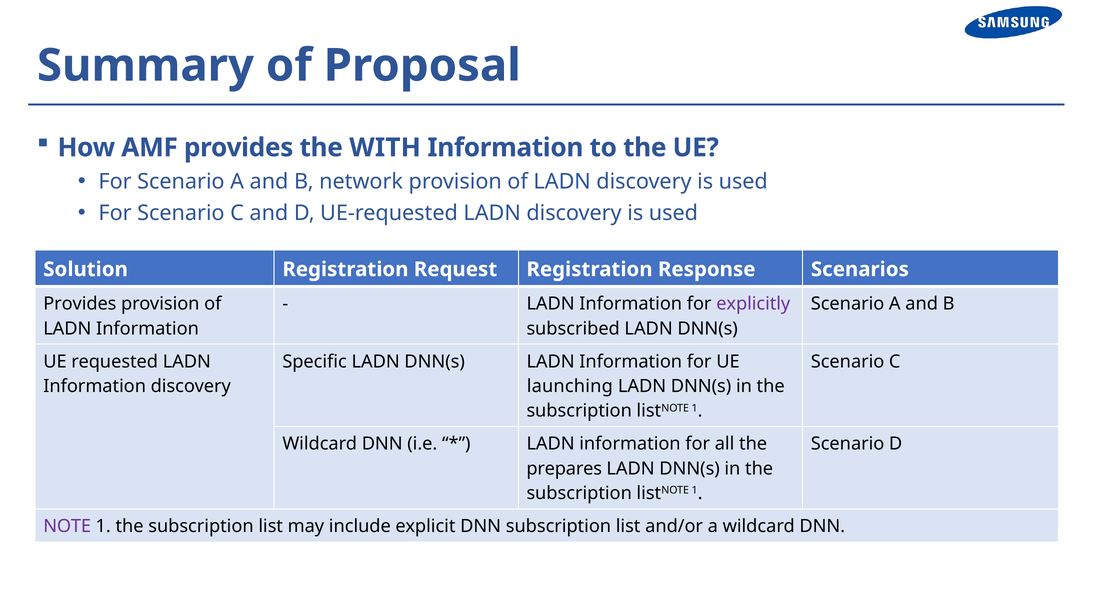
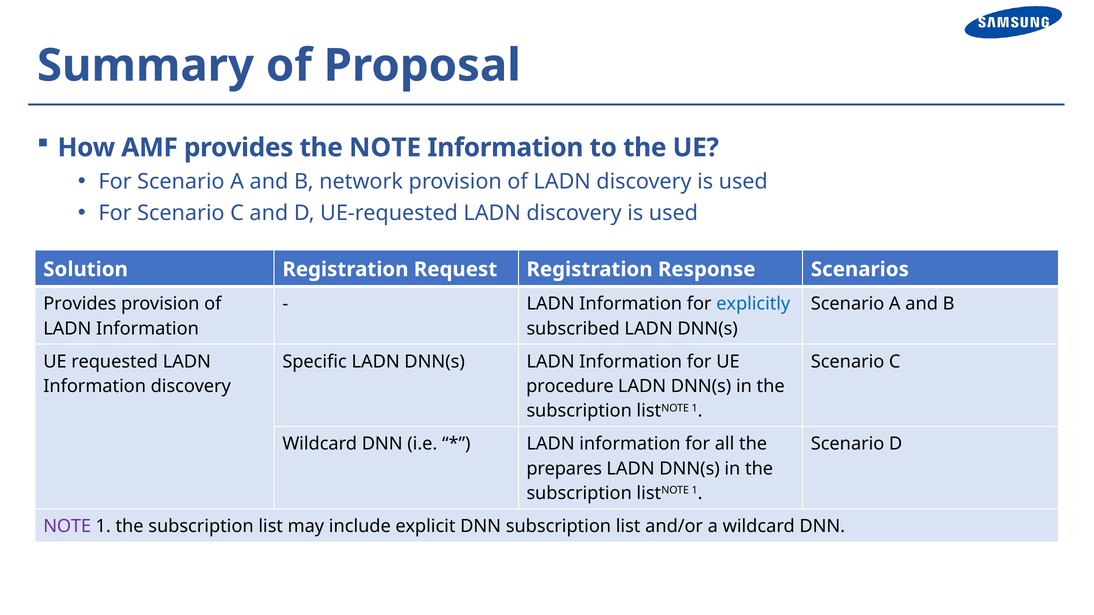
the WITH: WITH -> NOTE (385, 148)
explicitly colour: purple -> blue (753, 304)
launching: launching -> procedure (570, 386)
